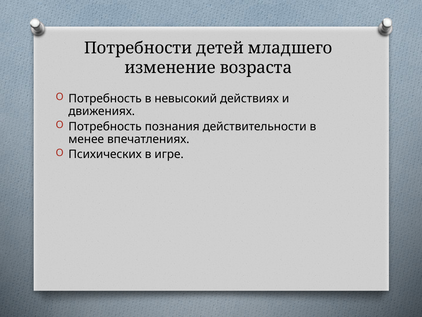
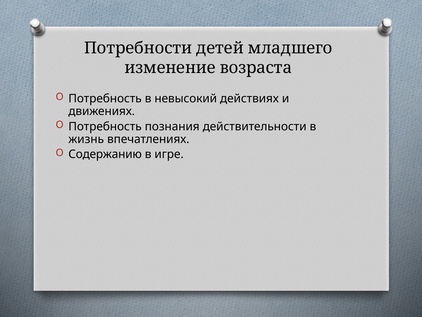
менее: менее -> жизнь (86, 139)
Психических: Психических -> Содержанию (105, 154)
